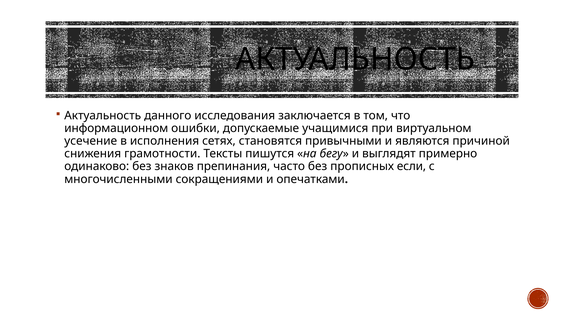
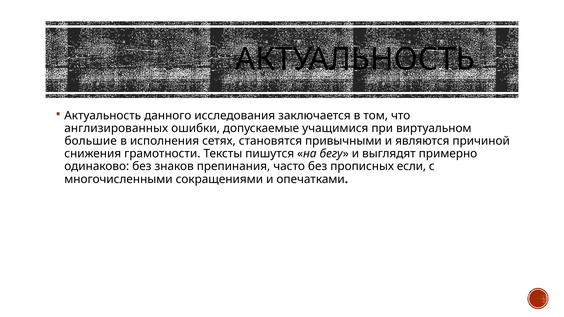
информационном: информационном -> англизированных (116, 128)
усечение: усечение -> большие (91, 141)
